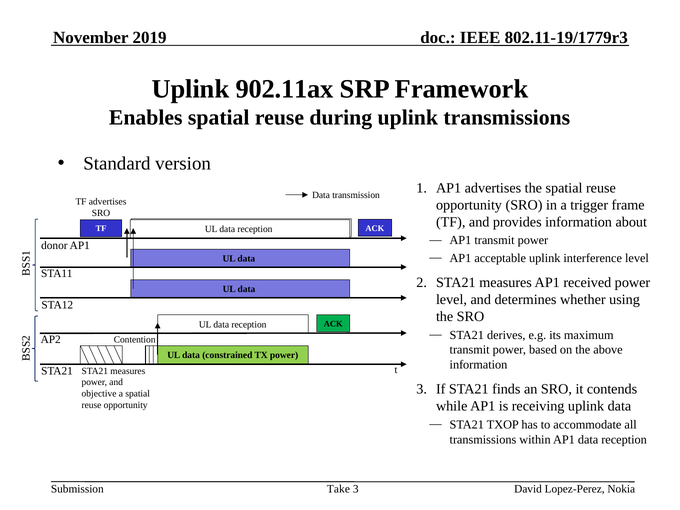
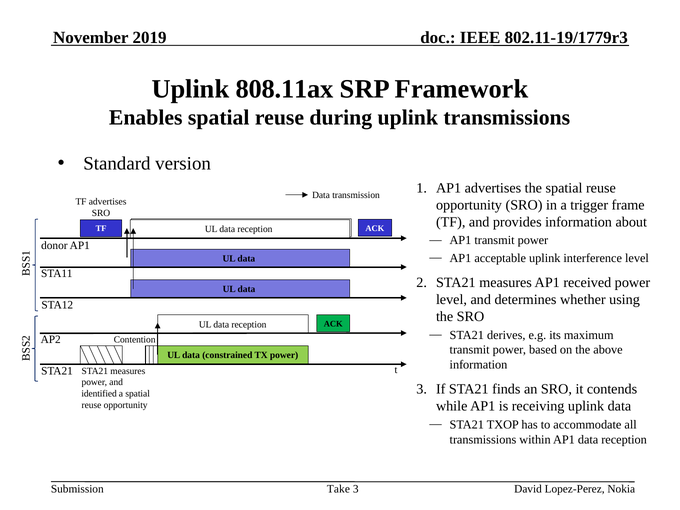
902.11ax: 902.11ax -> 808.11ax (285, 89)
objective: objective -> identified (99, 394)
